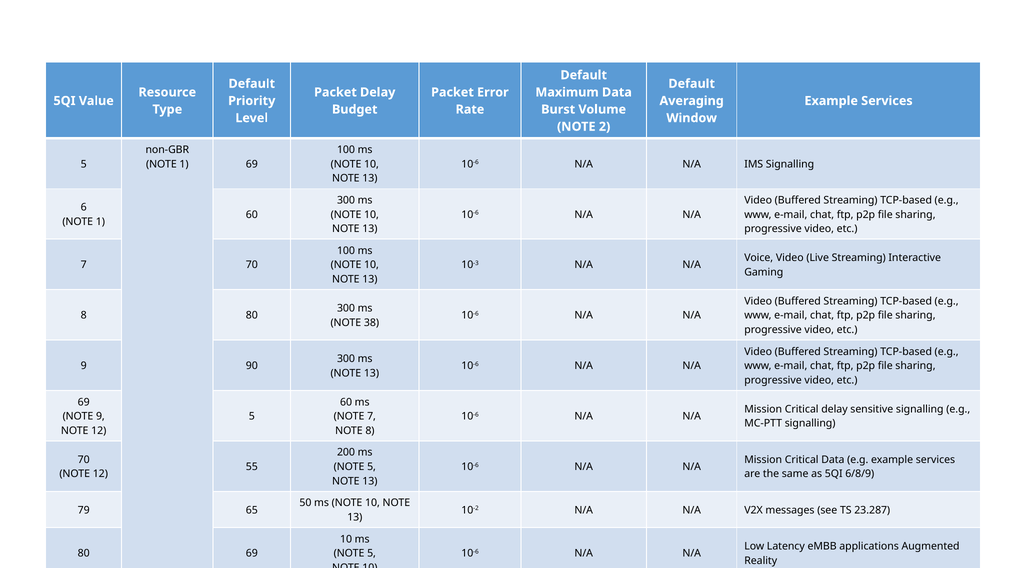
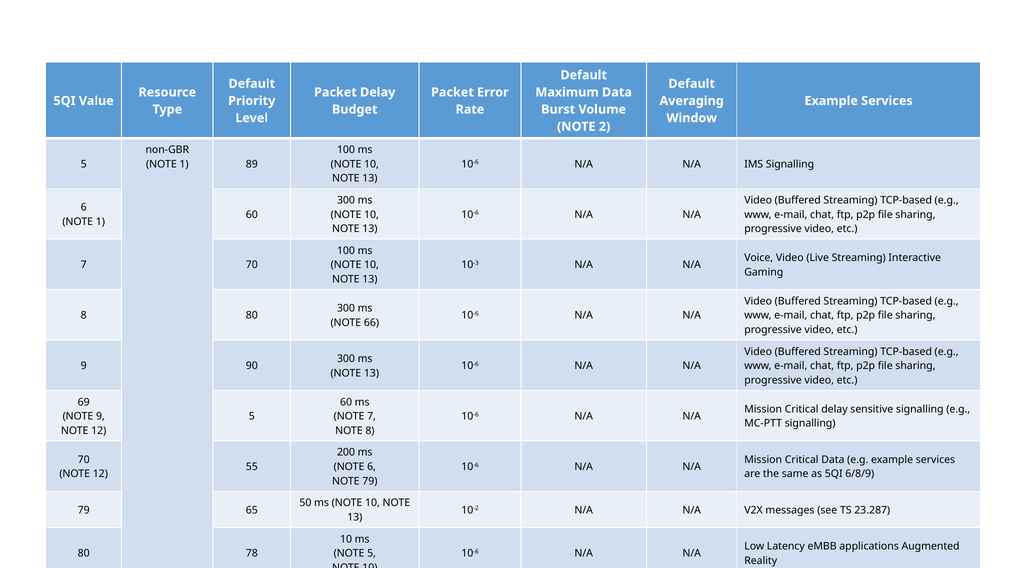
1 69: 69 -> 89 (252, 164)
38: 38 -> 66 (371, 323)
5: 5 -> 6 (372, 467)
13: 13 -> 79 (370, 482)
80 69: 69 -> 78 (252, 554)
